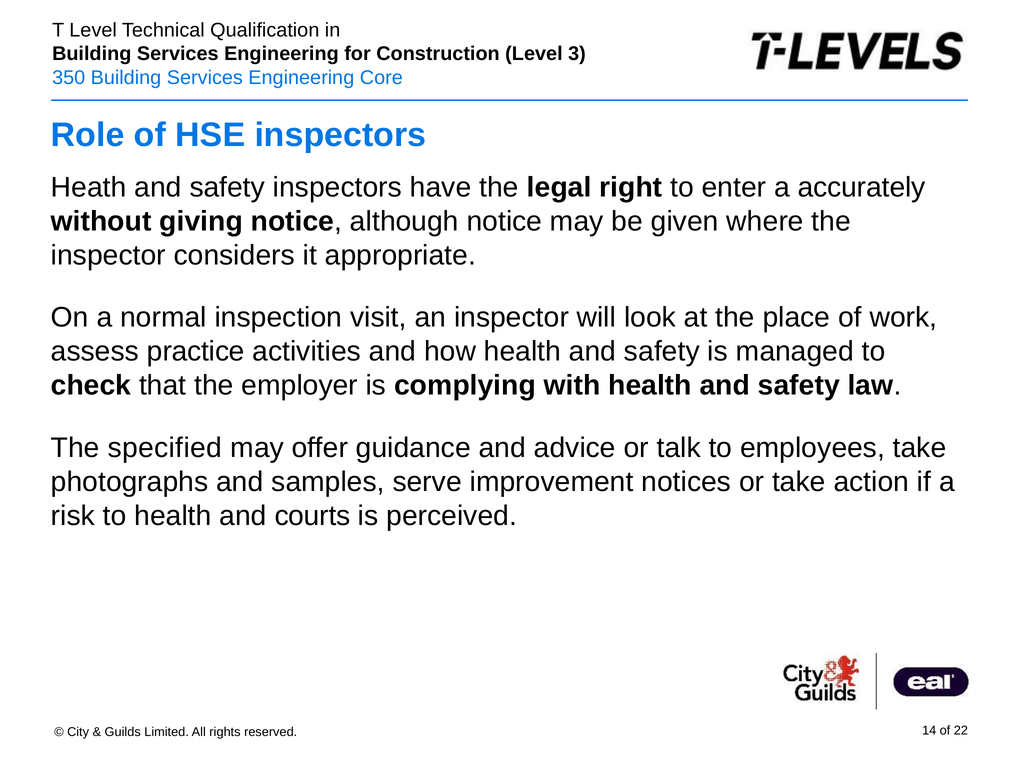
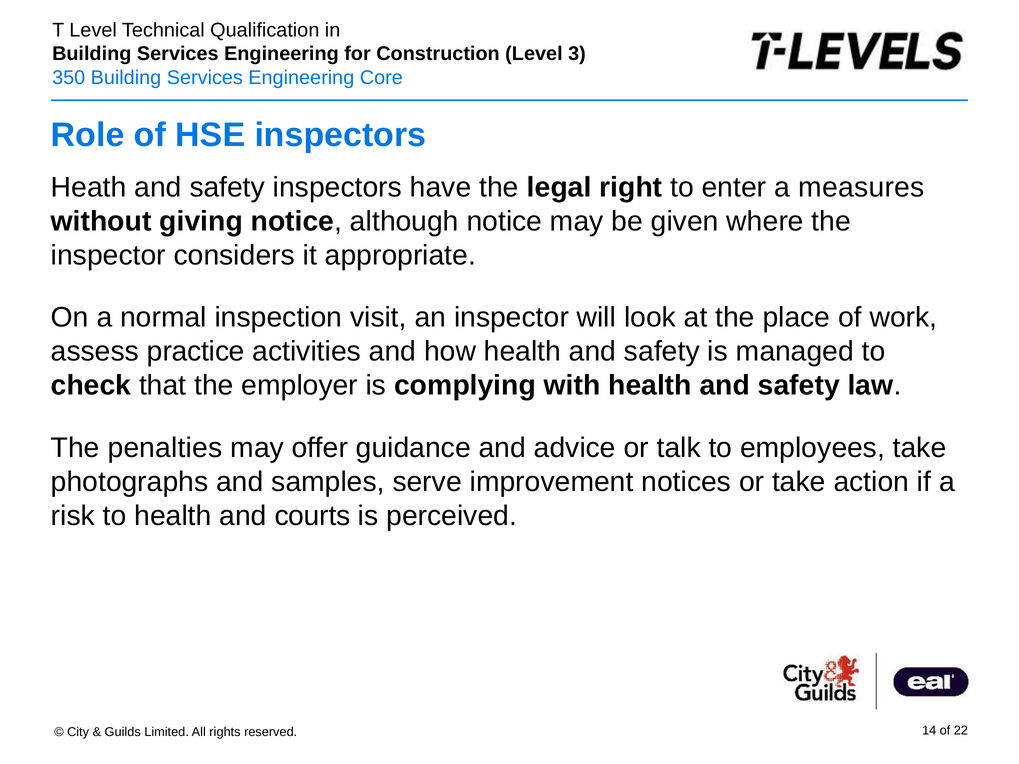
accurately: accurately -> measures (861, 187)
specified: specified -> penalties (165, 448)
